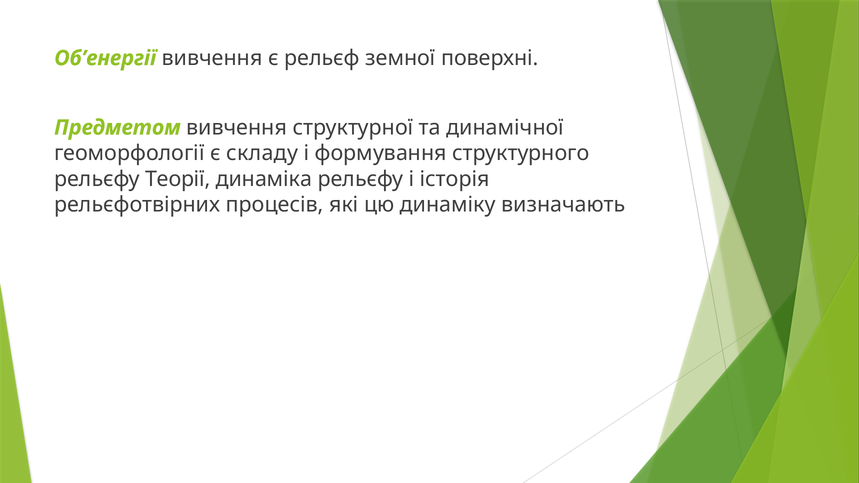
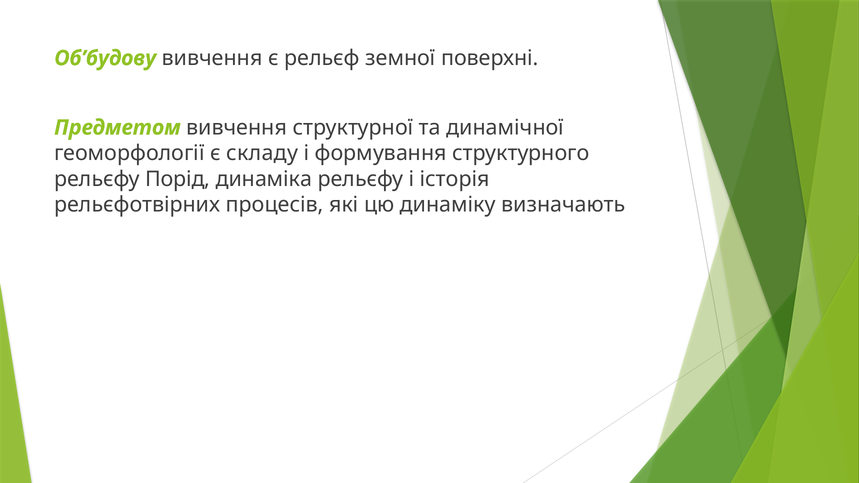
Об’енергії: Об’енергії -> Об’будову (105, 58)
Теорії: Теорії -> Порід (178, 179)
